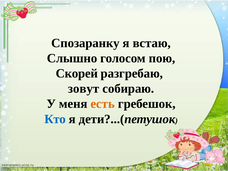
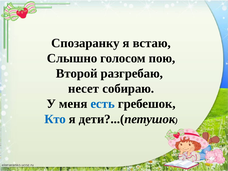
Скорей: Скорей -> Второй (77, 73)
зовут: зовут -> несет (84, 89)
есть colour: orange -> blue (103, 104)
